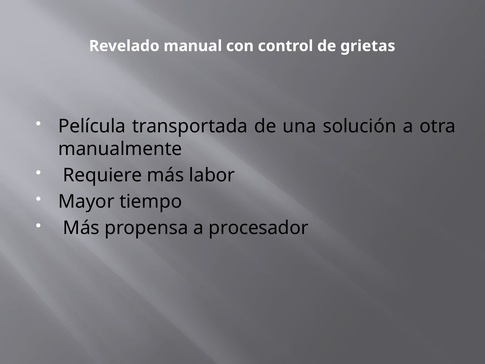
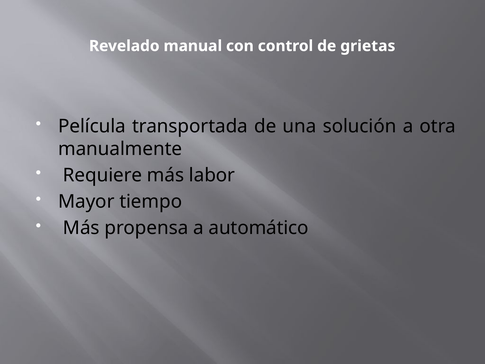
procesador: procesador -> automático (259, 228)
